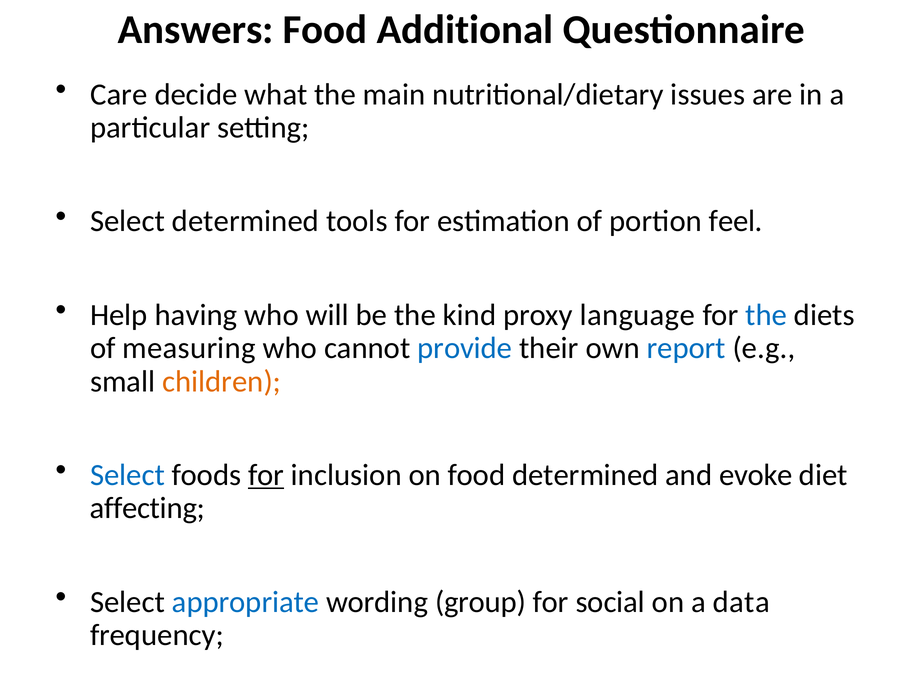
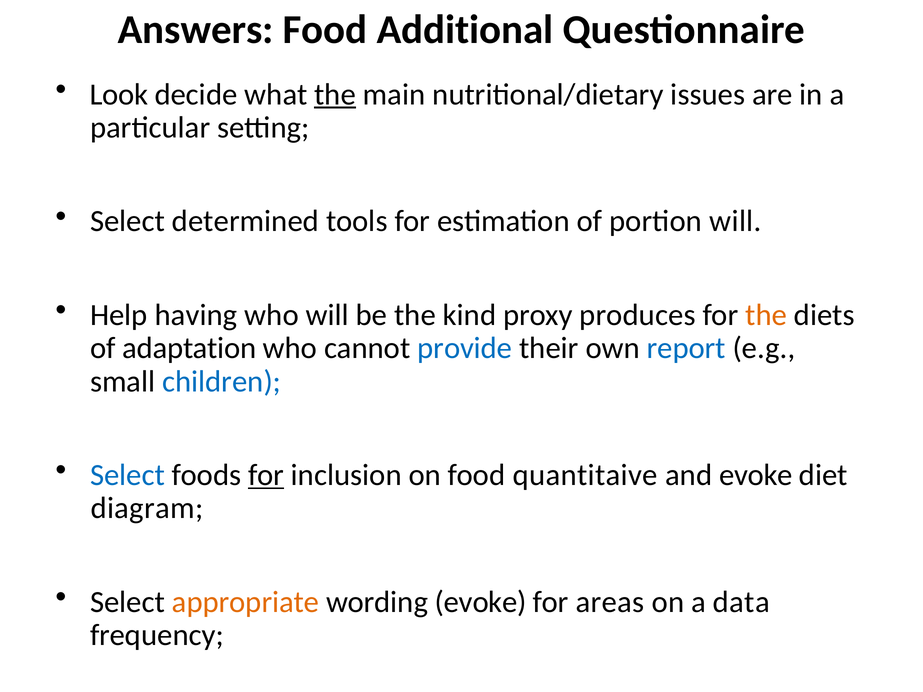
Care: Care -> Look (119, 94)
the underline: none -> present (335, 94)
portion feel: feel -> will (736, 221)
language: language -> produces (638, 315)
the colour: blue -> orange (766, 315)
measuring: measuring -> adaptation (189, 348)
children colour: orange -> blue (222, 382)
food determined: determined -> quantitaive (585, 475)
affecting: affecting -> diagram (147, 508)
appropriate colour: blue -> orange (246, 602)
wording group: group -> evoke (481, 602)
social: social -> areas (610, 602)
